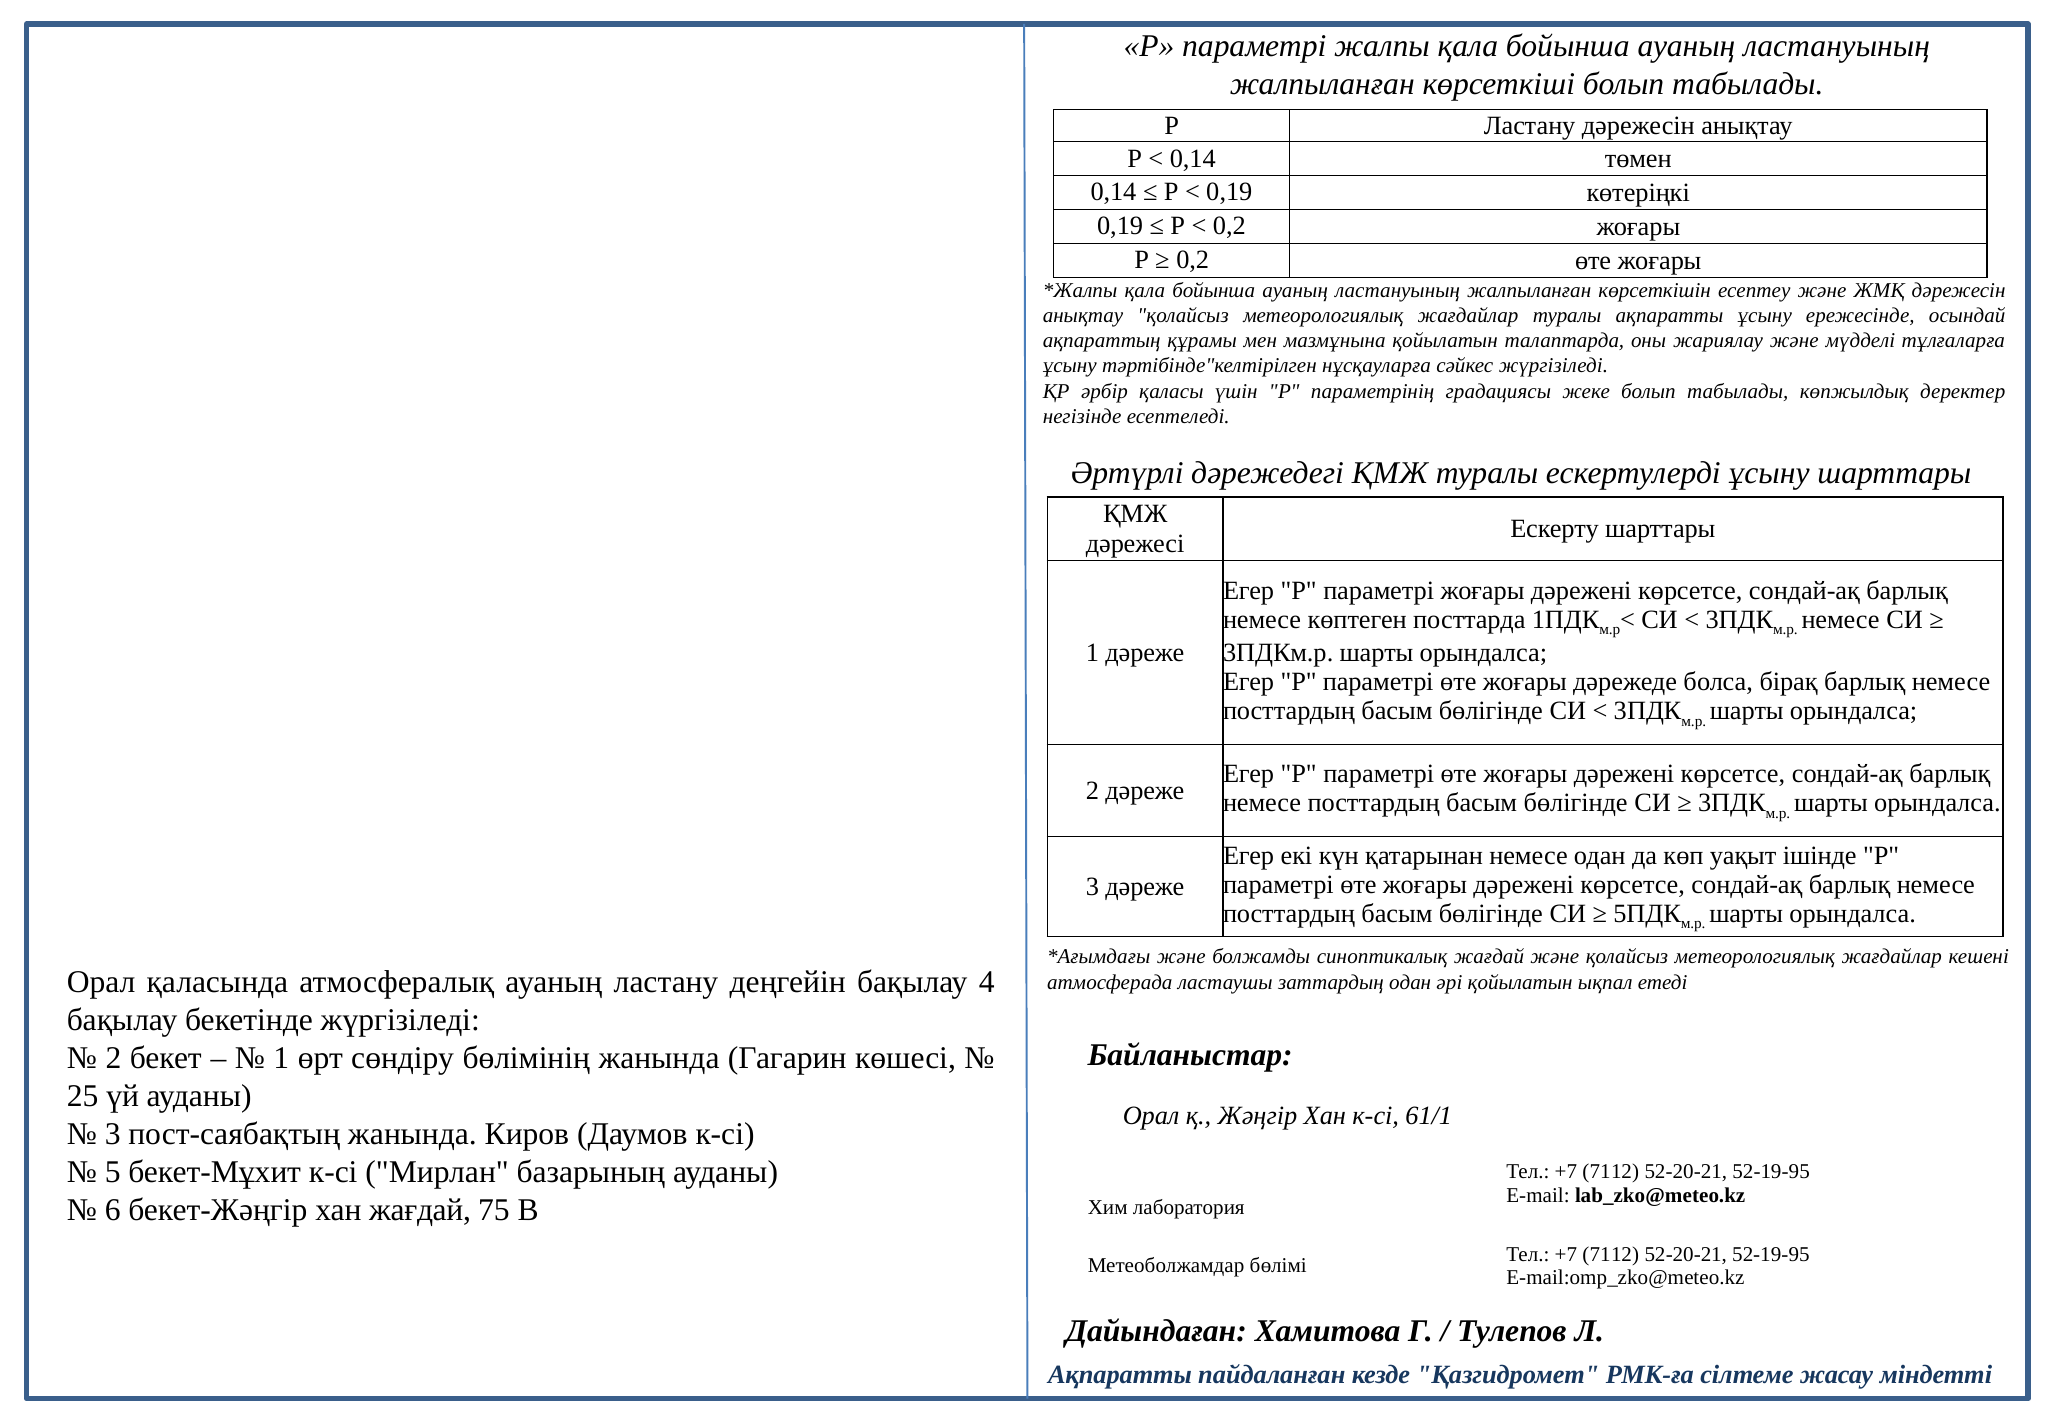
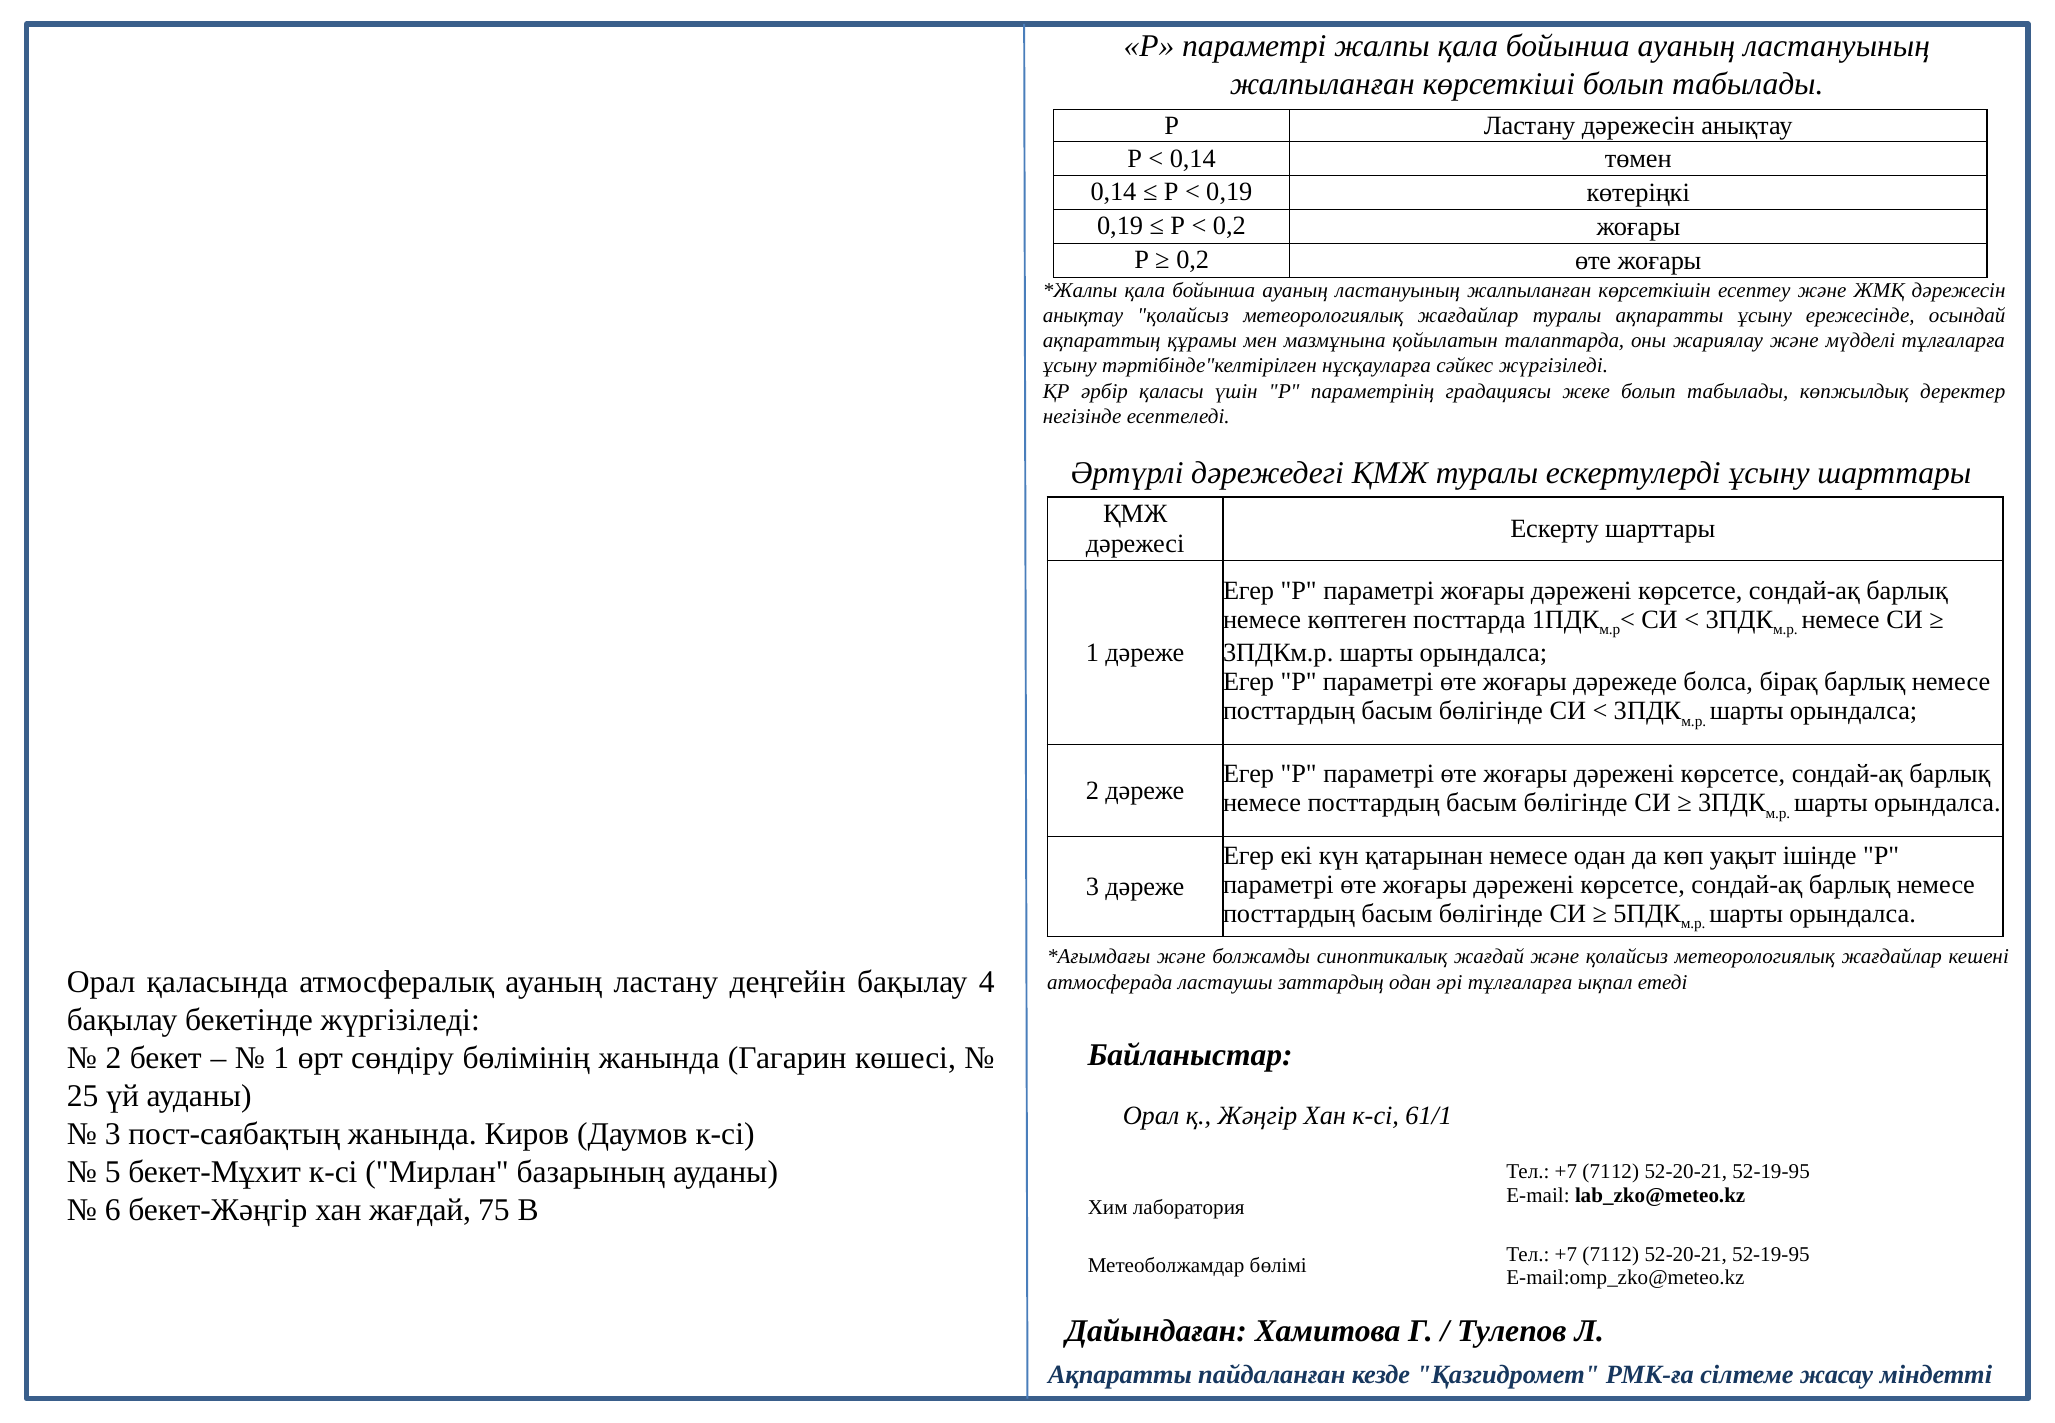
әрі қойылатын: қойылатын -> тұлғаларға (1520, 982)
